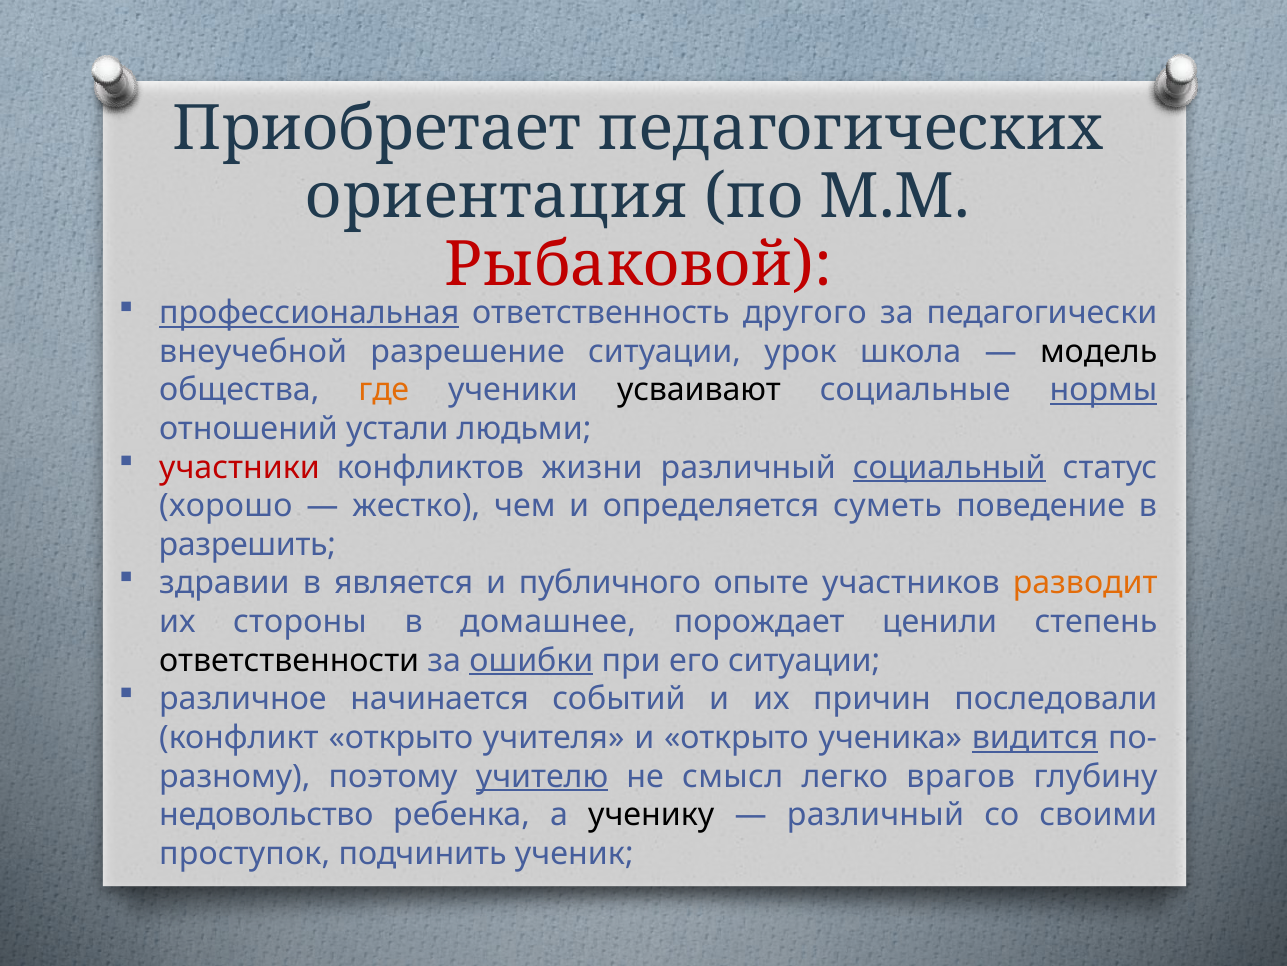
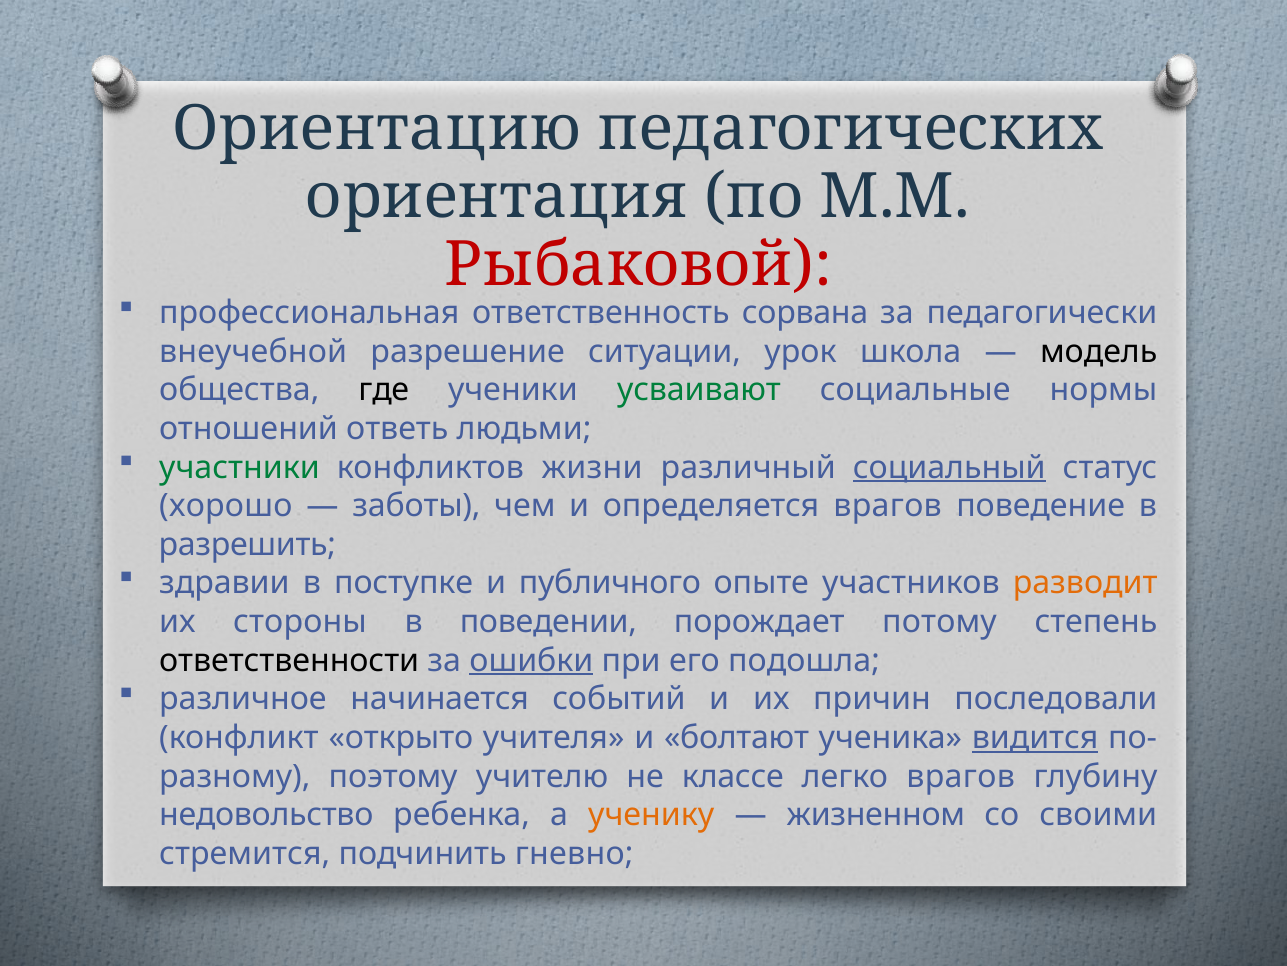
Приобретает: Приобретает -> Ориентацию (377, 129)
профессиональная underline: present -> none (309, 313)
другого: другого -> сорвана (805, 313)
где colour: orange -> black (384, 390)
усваивают colour: black -> green (699, 390)
нормы underline: present -> none (1103, 390)
устали: устали -> ответь (397, 428)
участники colour: red -> green (240, 467)
жестко: жестко -> заботы (416, 506)
определяется суметь: суметь -> врагов (888, 506)
является: является -> поступке (404, 583)
домашнее: домашнее -> поведении (548, 621)
ценили: ценили -> потому (939, 621)
его ситуации: ситуации -> подошла (804, 660)
и открыто: открыто -> болтают (737, 737)
учителю underline: present -> none (542, 776)
смысл: смысл -> классе (733, 776)
ученику colour: black -> orange (651, 815)
различный: различный -> жизненном (876, 815)
проступок: проступок -> стремится (245, 853)
ученик: ученик -> гневно (574, 853)
